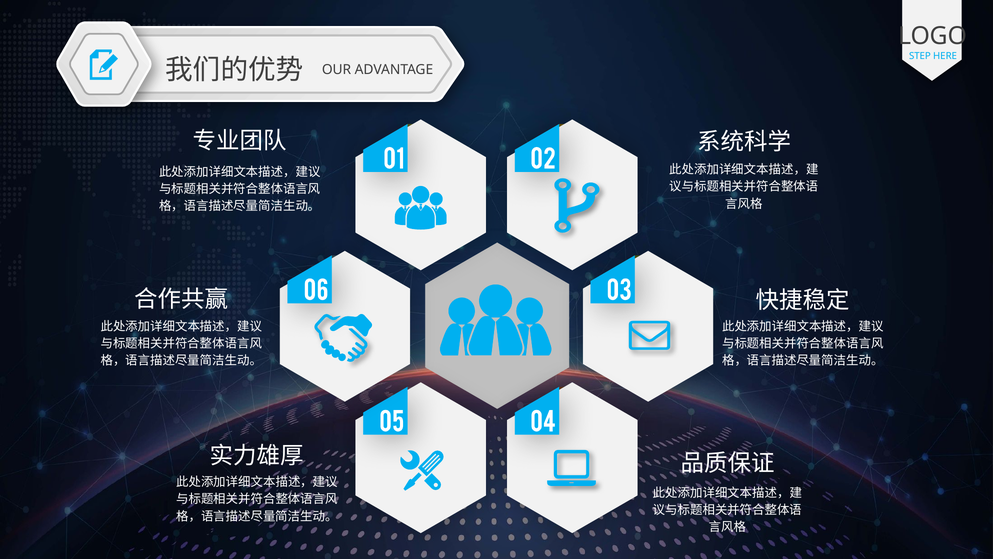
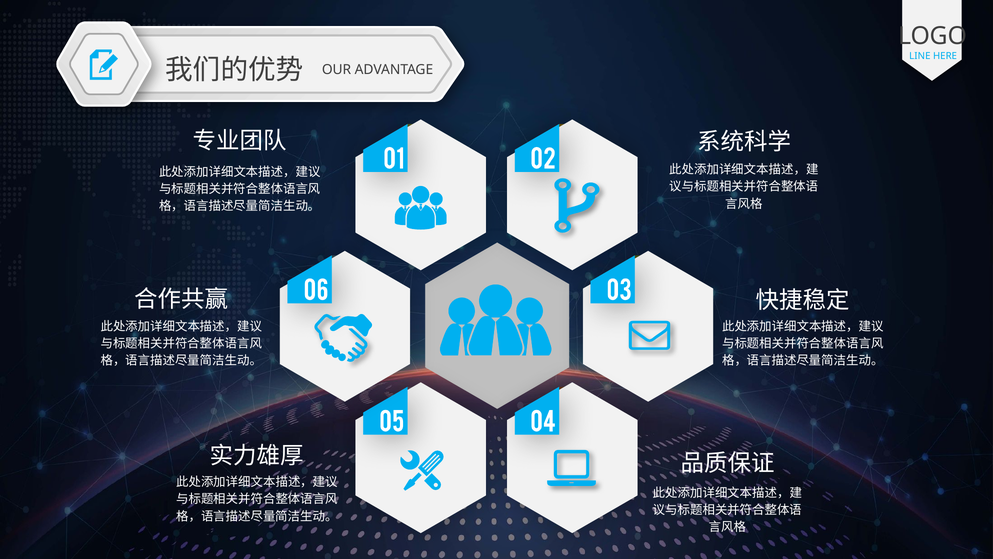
STEP: STEP -> LINE (920, 56)
